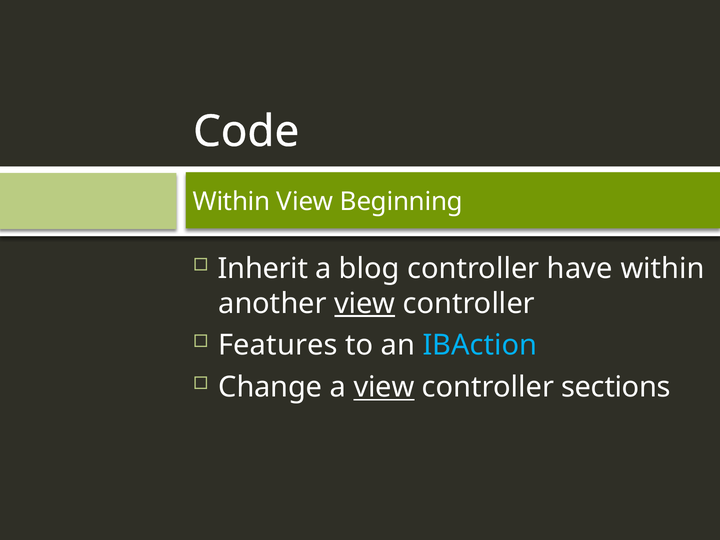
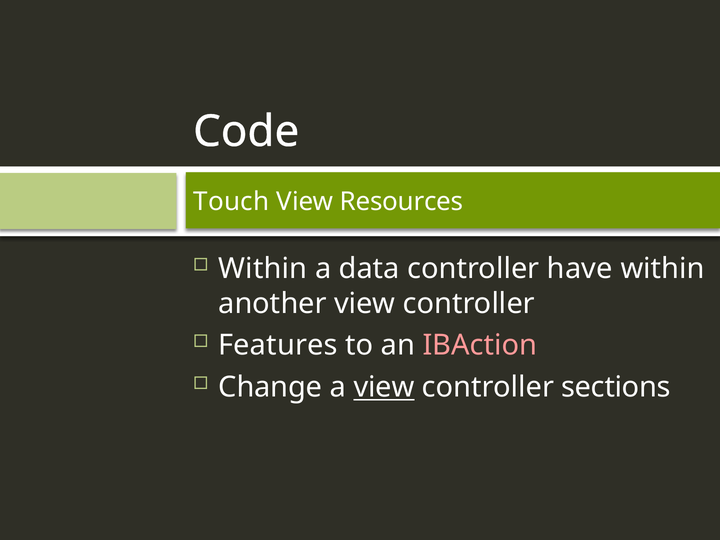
Within: Within -> Touch (231, 201)
Beginning: Beginning -> Resources (401, 201)
Inherit: Inherit -> Within (263, 269)
blog: blog -> data (369, 269)
view underline: present -> none (365, 304)
IBAction colour: light blue -> pink (480, 345)
